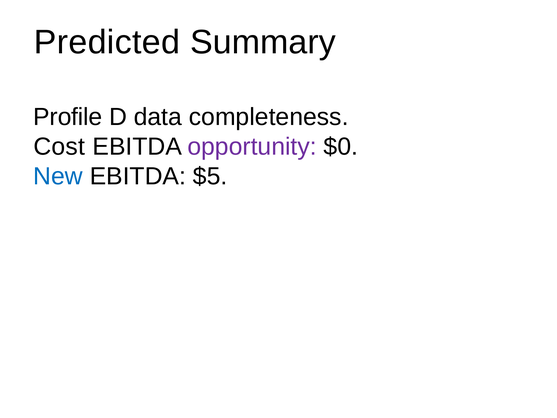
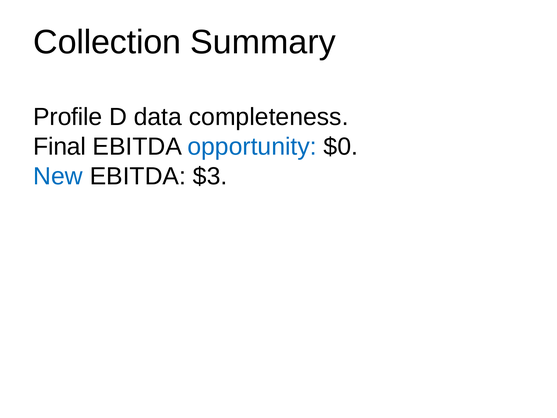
Predicted: Predicted -> Collection (107, 42)
Cost: Cost -> Final (60, 147)
opportunity colour: purple -> blue (252, 147)
$5: $5 -> $3 (210, 176)
